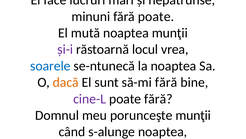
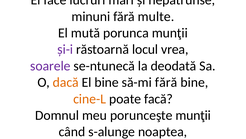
fără poate: poate -> multe (156, 16)
mută noaptea: noaptea -> porunca (126, 33)
soarele colour: blue -> purple (50, 66)
la noaptea: noaptea -> deodată (173, 66)
El sunt: sunt -> bine (107, 82)
cine-L colour: purple -> orange (90, 98)
poate fără: fără -> facă (158, 98)
